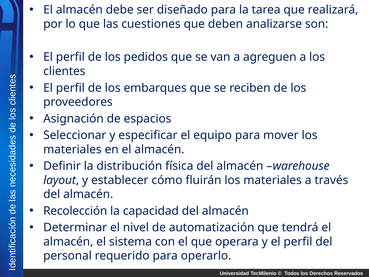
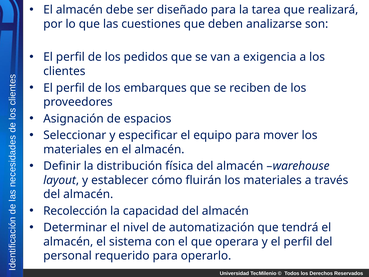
agreguen: agreguen -> exigencia (270, 57)
